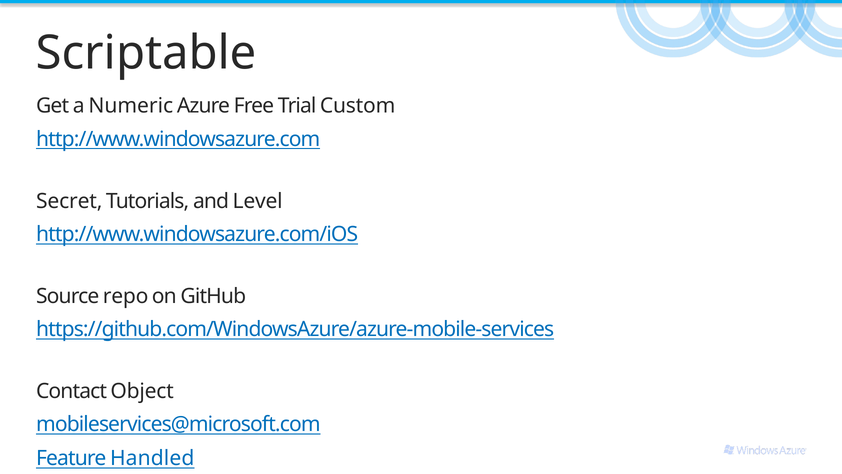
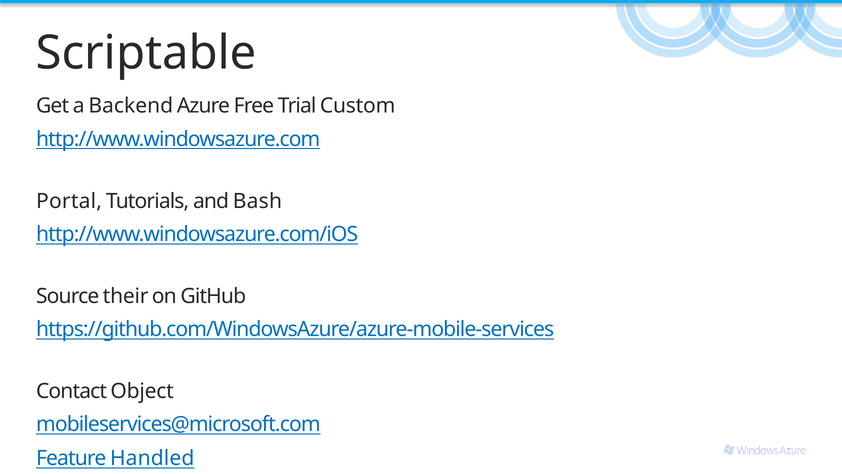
Numeric: Numeric -> Backend (131, 106)
Secret: Secret -> Portal (69, 201)
Level: Level -> Bash (257, 201)
repo: repo -> their (126, 296)
